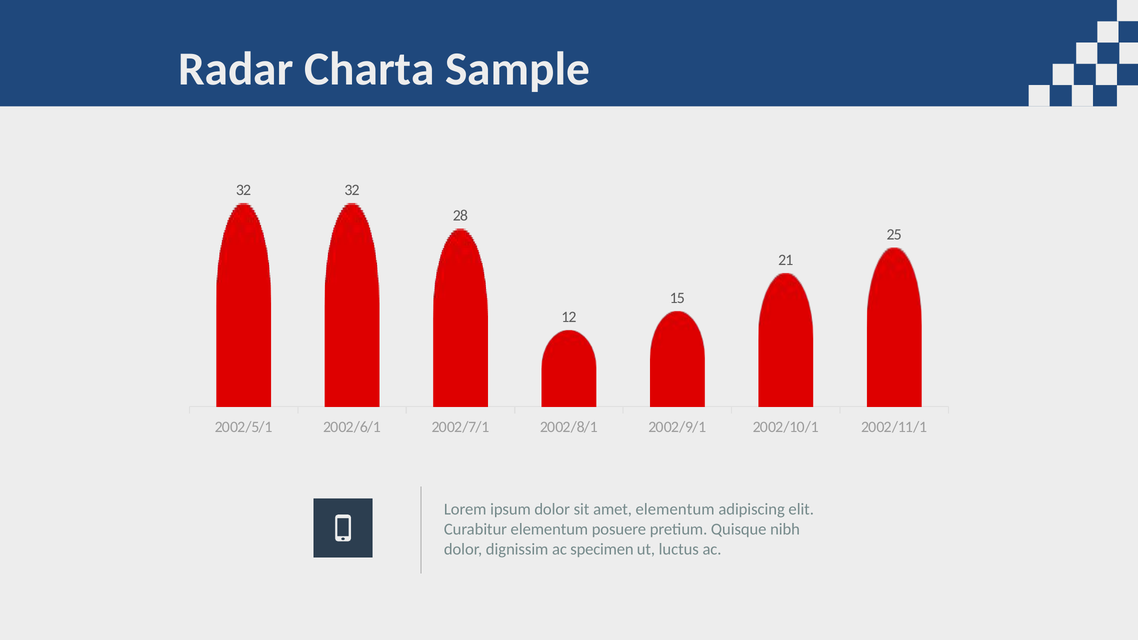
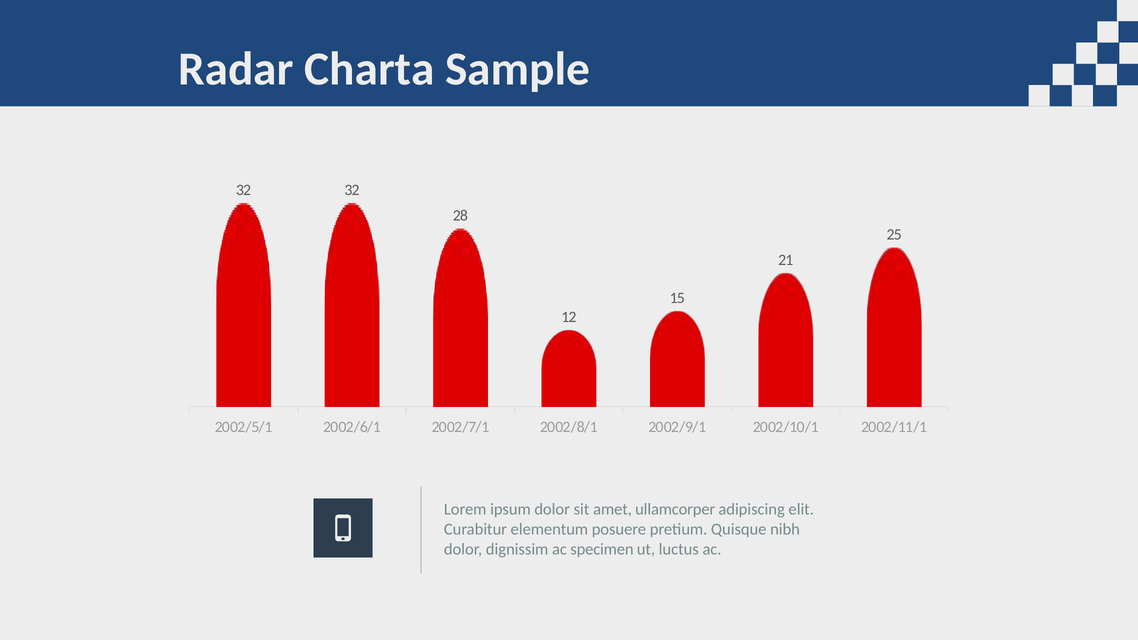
amet elementum: elementum -> ullamcorper (675, 510)
